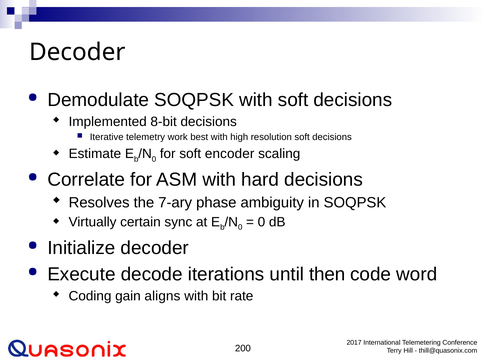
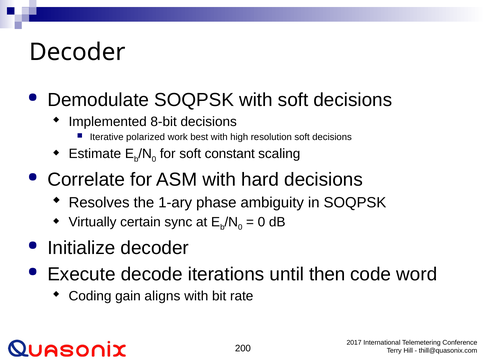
telemetry: telemetry -> polarized (146, 137)
encoder: encoder -> constant (230, 154)
7-ary: 7-ary -> 1-ary (175, 203)
